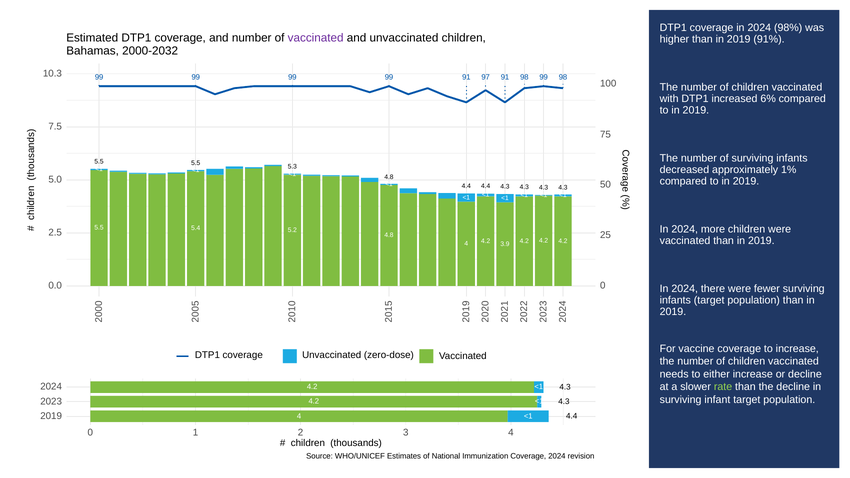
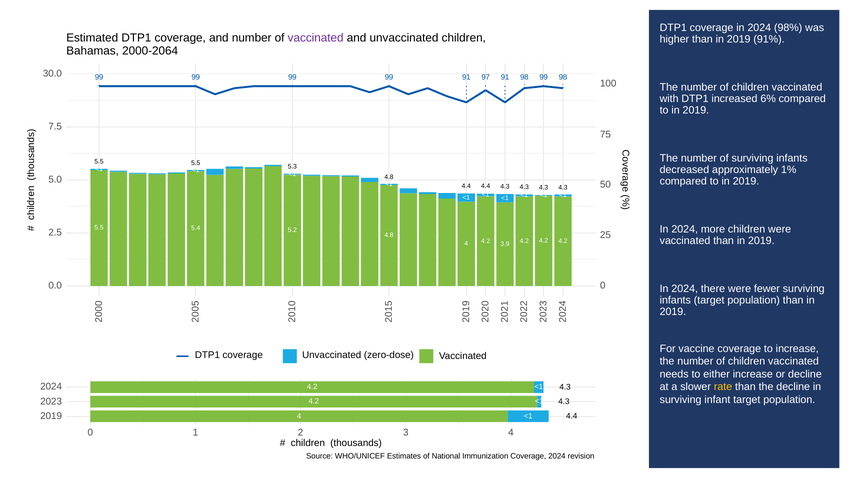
2000-2032: 2000-2032 -> 2000-2064 (150, 51)
10.3: 10.3 -> 30.0 (52, 73)
rate colour: light green -> yellow (723, 387)
